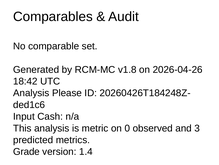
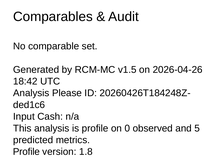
v1.8: v1.8 -> v1.5 (127, 69)
is metric: metric -> profile (95, 128)
3: 3 -> 5 (197, 128)
Grade: Grade -> Profile (26, 151)
1.4: 1.4 -> 1.8 (86, 151)
